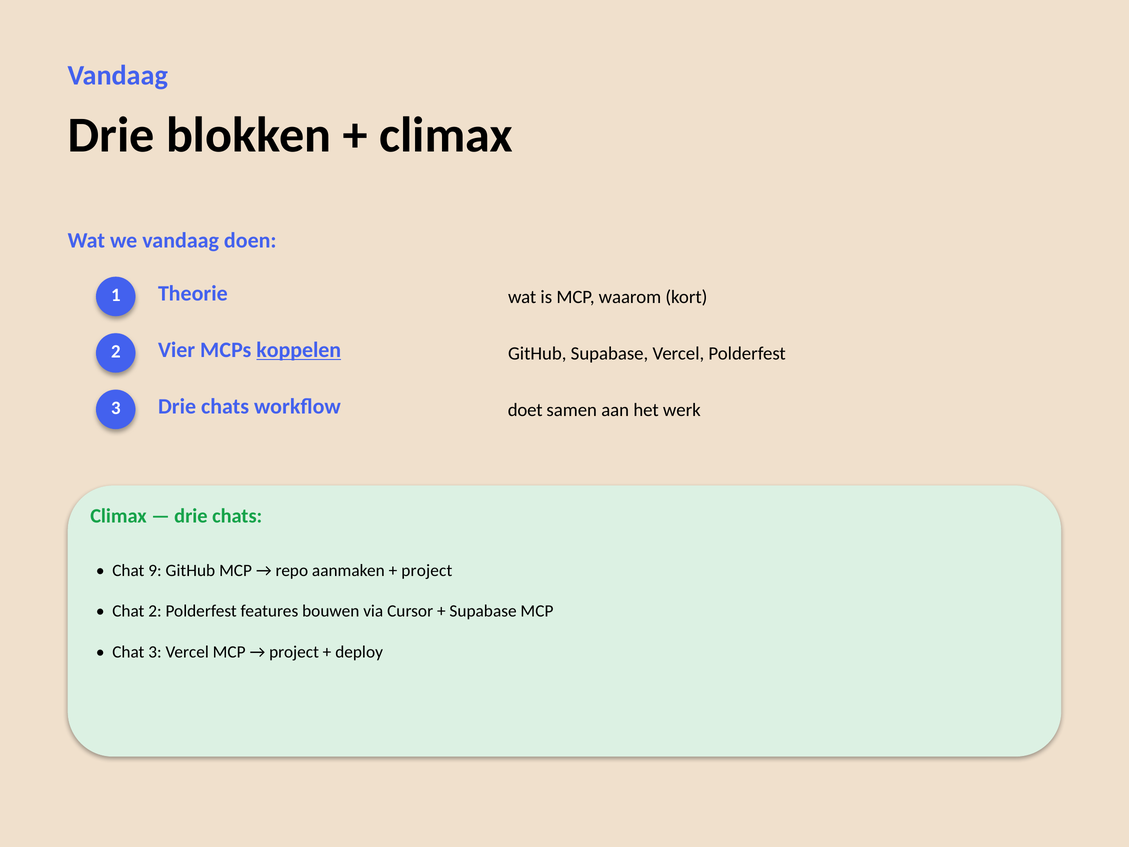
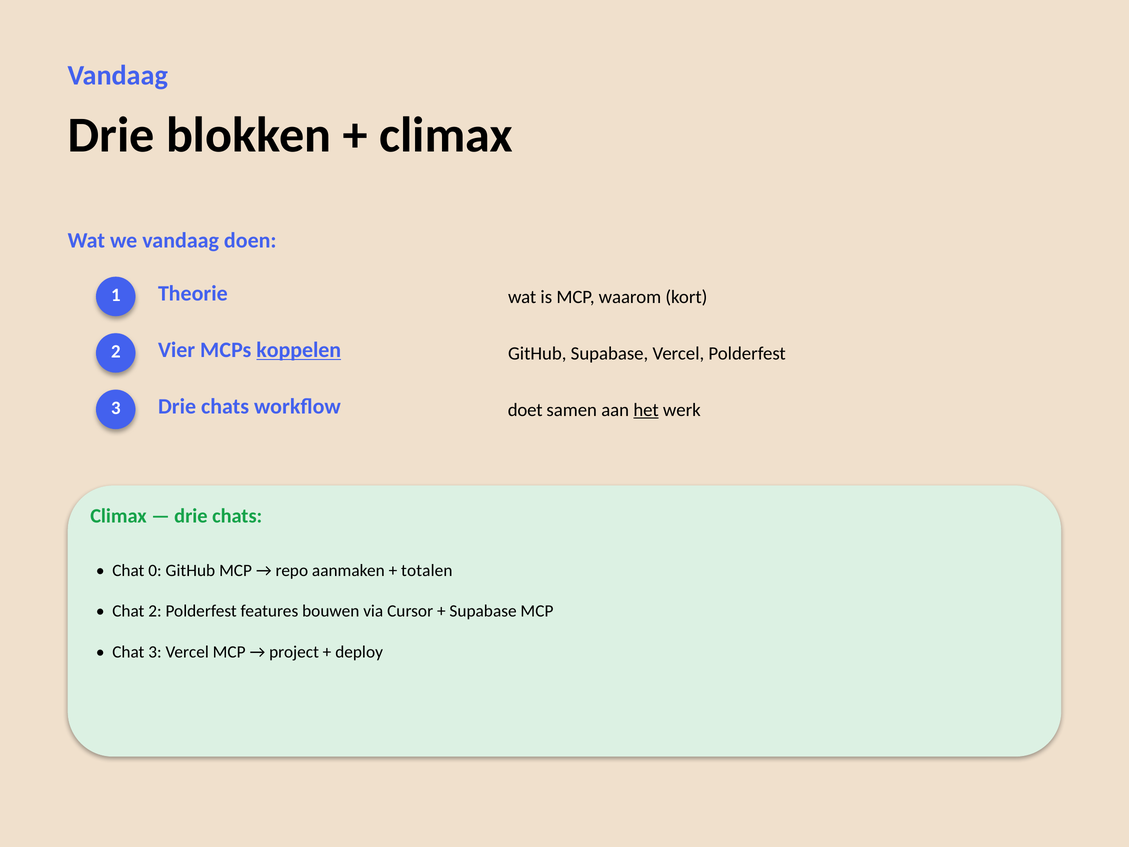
het underline: none -> present (646, 410)
9: 9 -> 0 (155, 570)
project: project -> totalen (427, 570)
